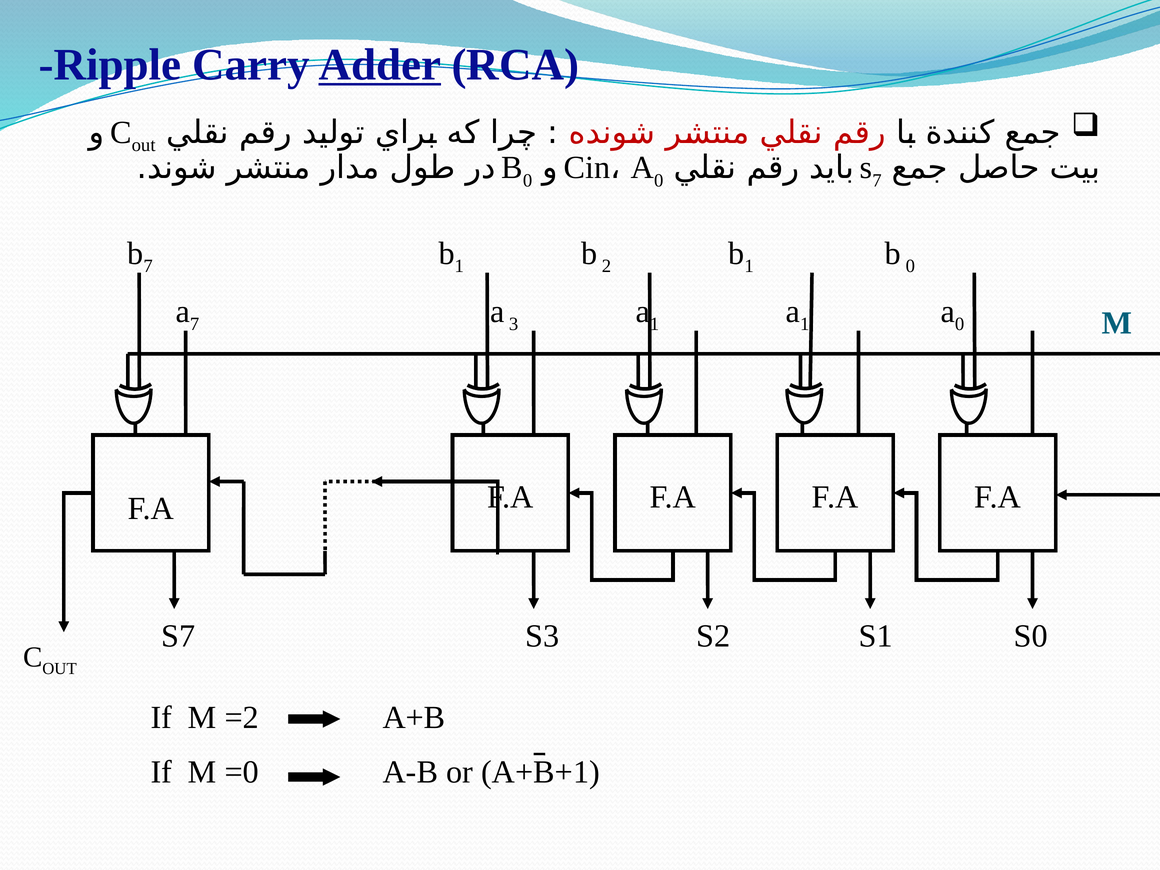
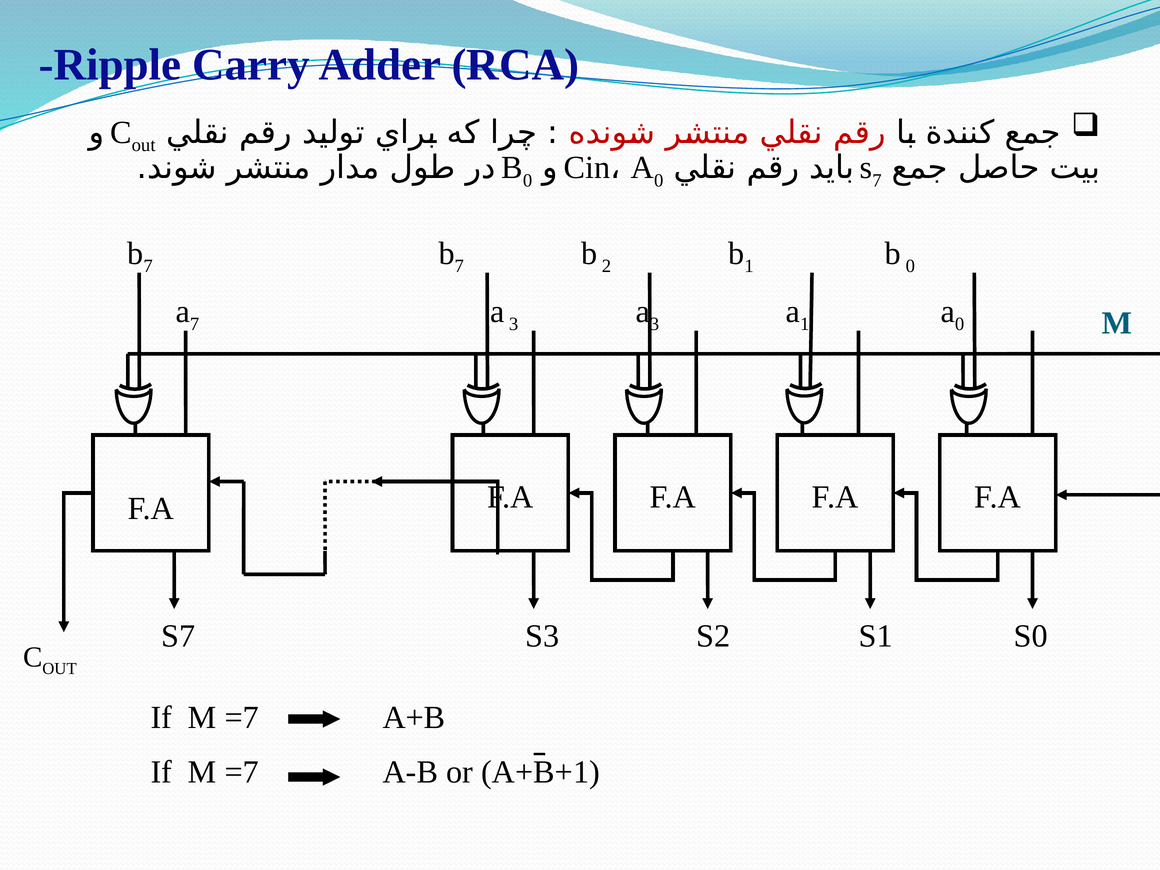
Adder underline: present -> none (380, 65)
1: 1 -> 7 (459, 266)
3 a 1: 1 -> 3 (655, 324)
=2: =2 -> =7 (242, 717)
=0: =0 -> =7 (242, 772)
